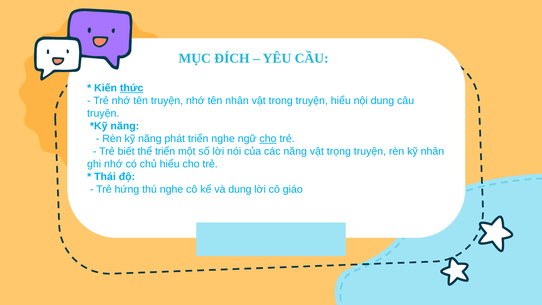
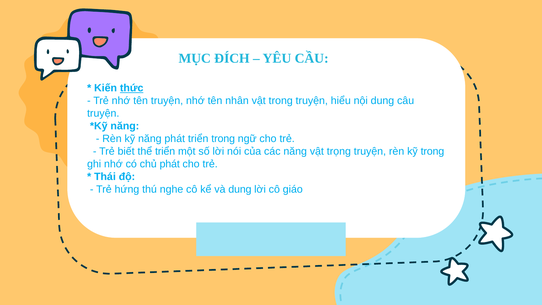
triển nghe: nghe -> trong (223, 139)
cho underline: present -> none (268, 139)
kỹ nhân: nhân -> trong (432, 151)
chủ hiểu: hiểu -> phát (170, 164)
